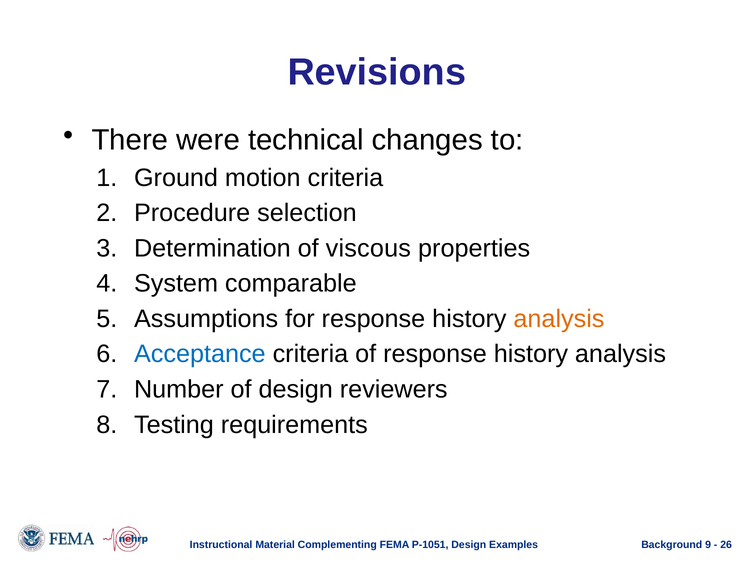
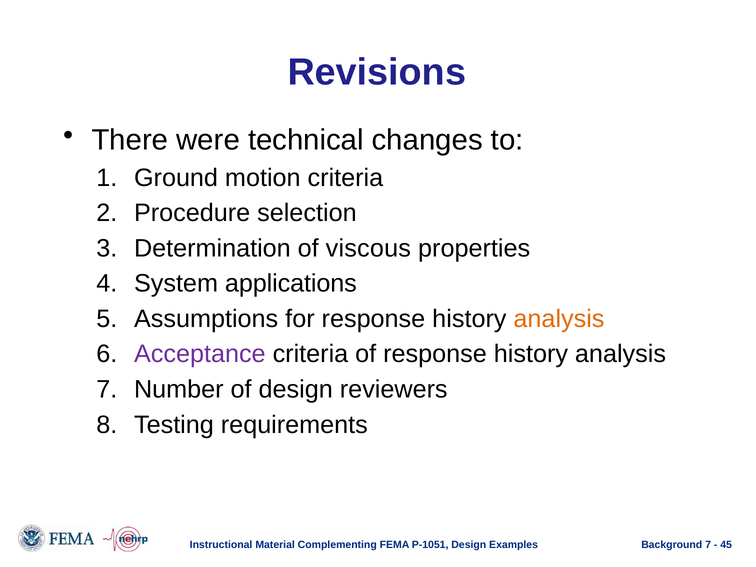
comparable: comparable -> applications (291, 284)
Acceptance colour: blue -> purple (200, 354)
Background 9: 9 -> 7 (708, 545)
26: 26 -> 45 (726, 545)
